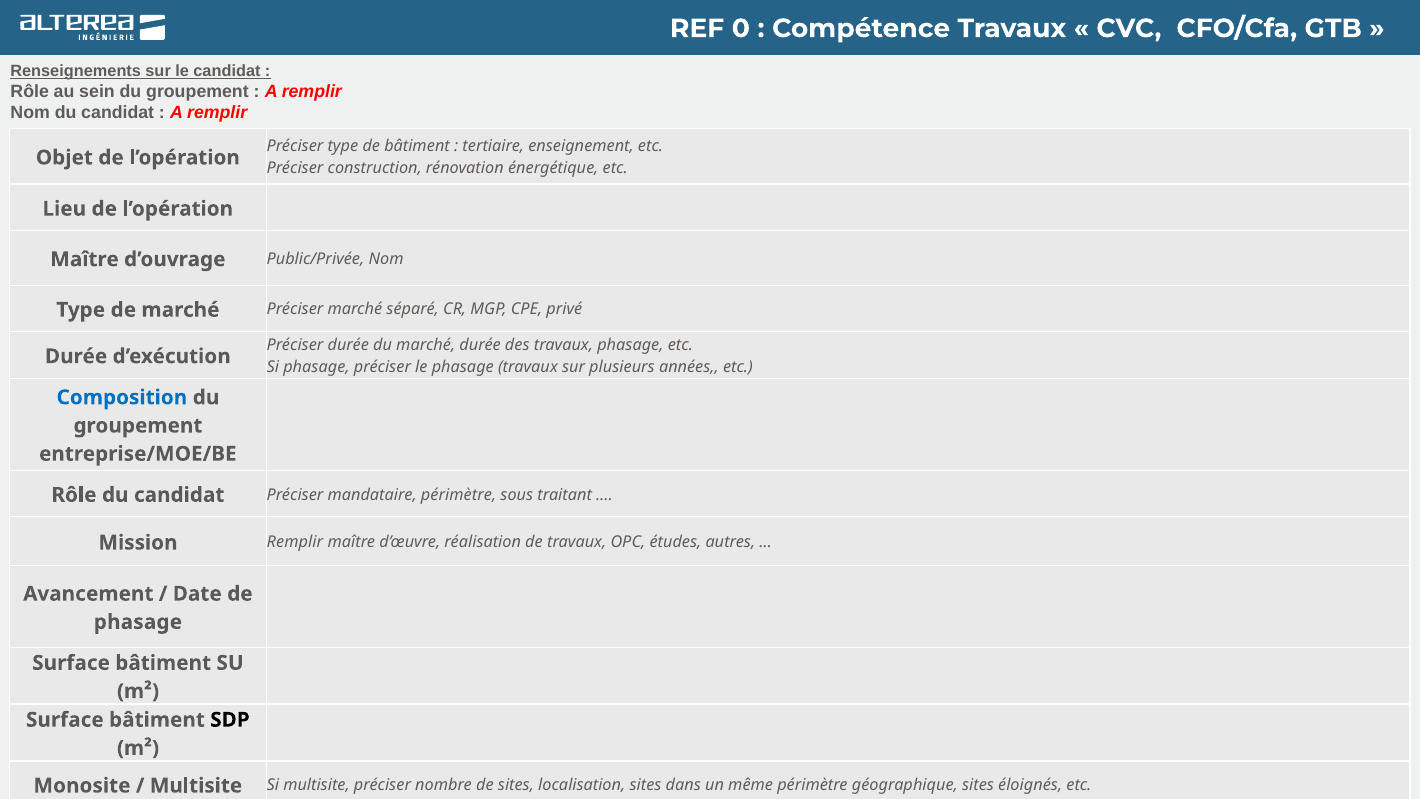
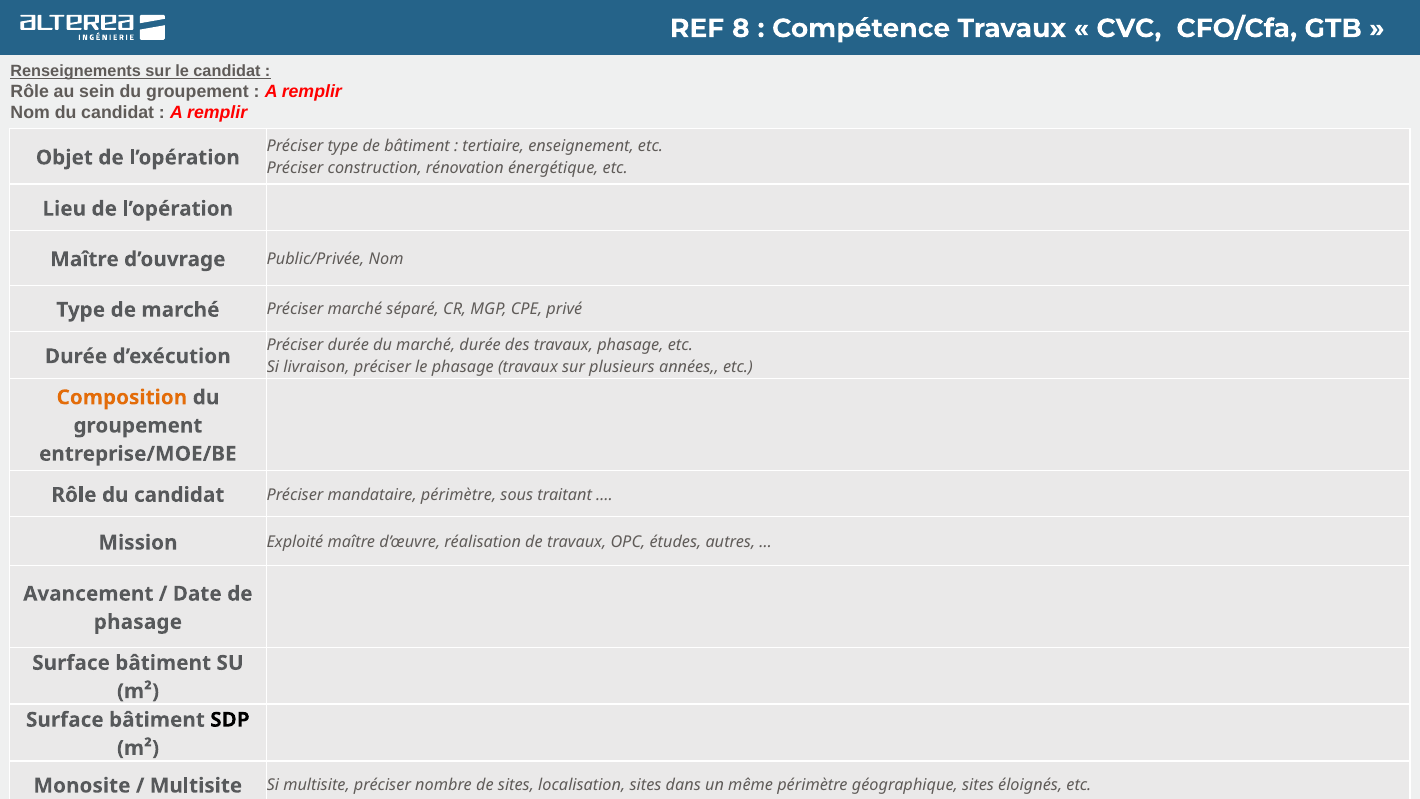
0: 0 -> 8 (741, 28)
Si phasage: phasage -> livraison (316, 367)
Composition colour: blue -> orange (122, 397)
Mission Remplir: Remplir -> Exploité (295, 542)
